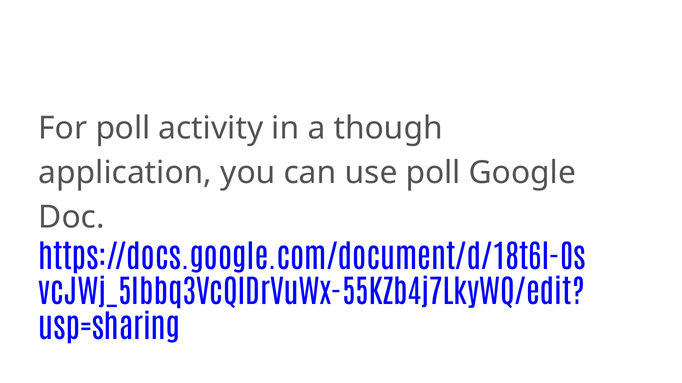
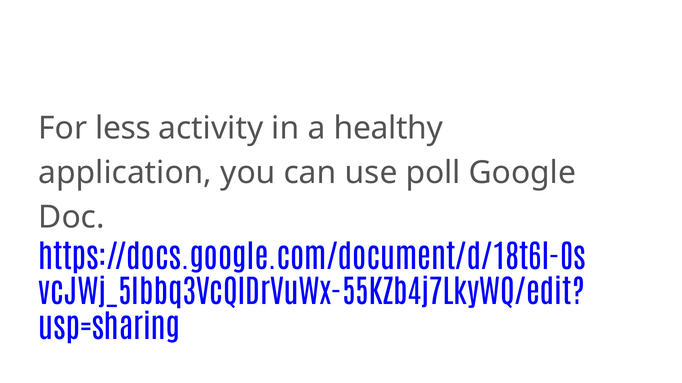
For poll: poll -> less (123, 129)
though: though -> healthy (388, 129)
